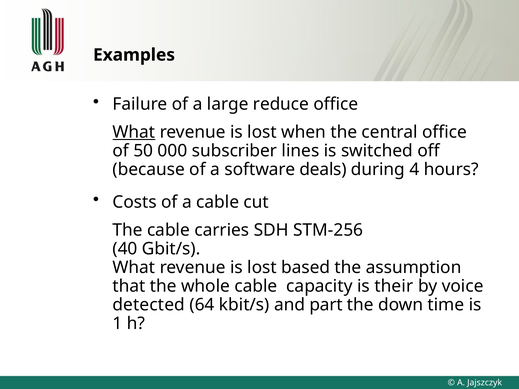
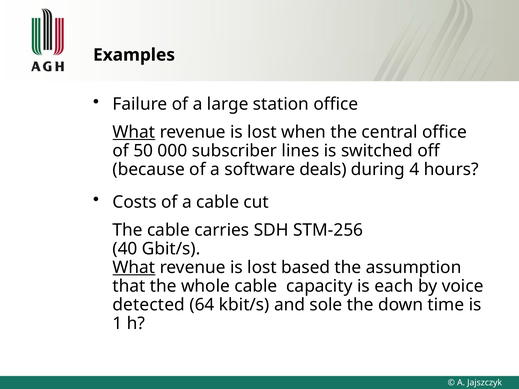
reduce: reduce -> station (281, 104)
What underline: none -> present (134, 268)
their: their -> each (394, 286)
part: part -> sole (326, 305)
